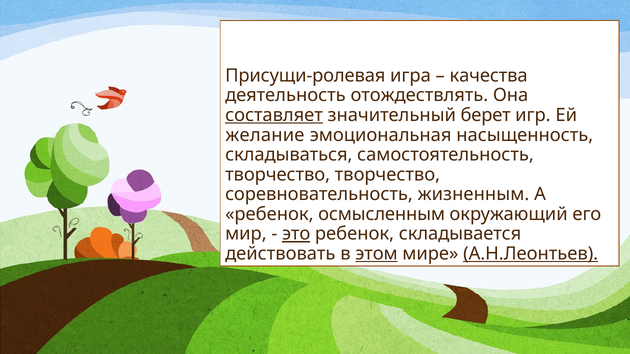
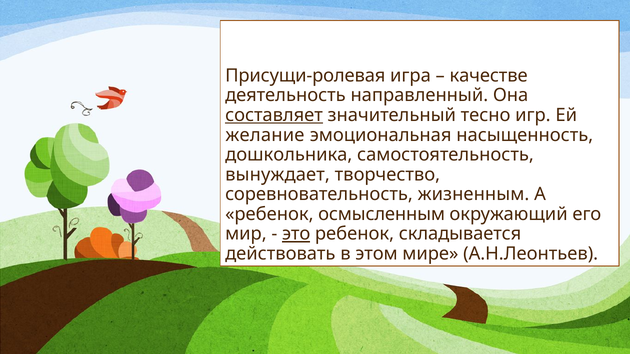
качества: качества -> качестве (489, 76)
отождествлять: отождествлять -> направленный (419, 95)
берет: берет -> тесно (486, 115)
складываться: складываться -> дошкольника (289, 155)
творчество: творчество -> вынуждает (278, 175)
этом underline: present -> none (377, 254)
А.Н.Леонтьев underline: present -> none (531, 254)
